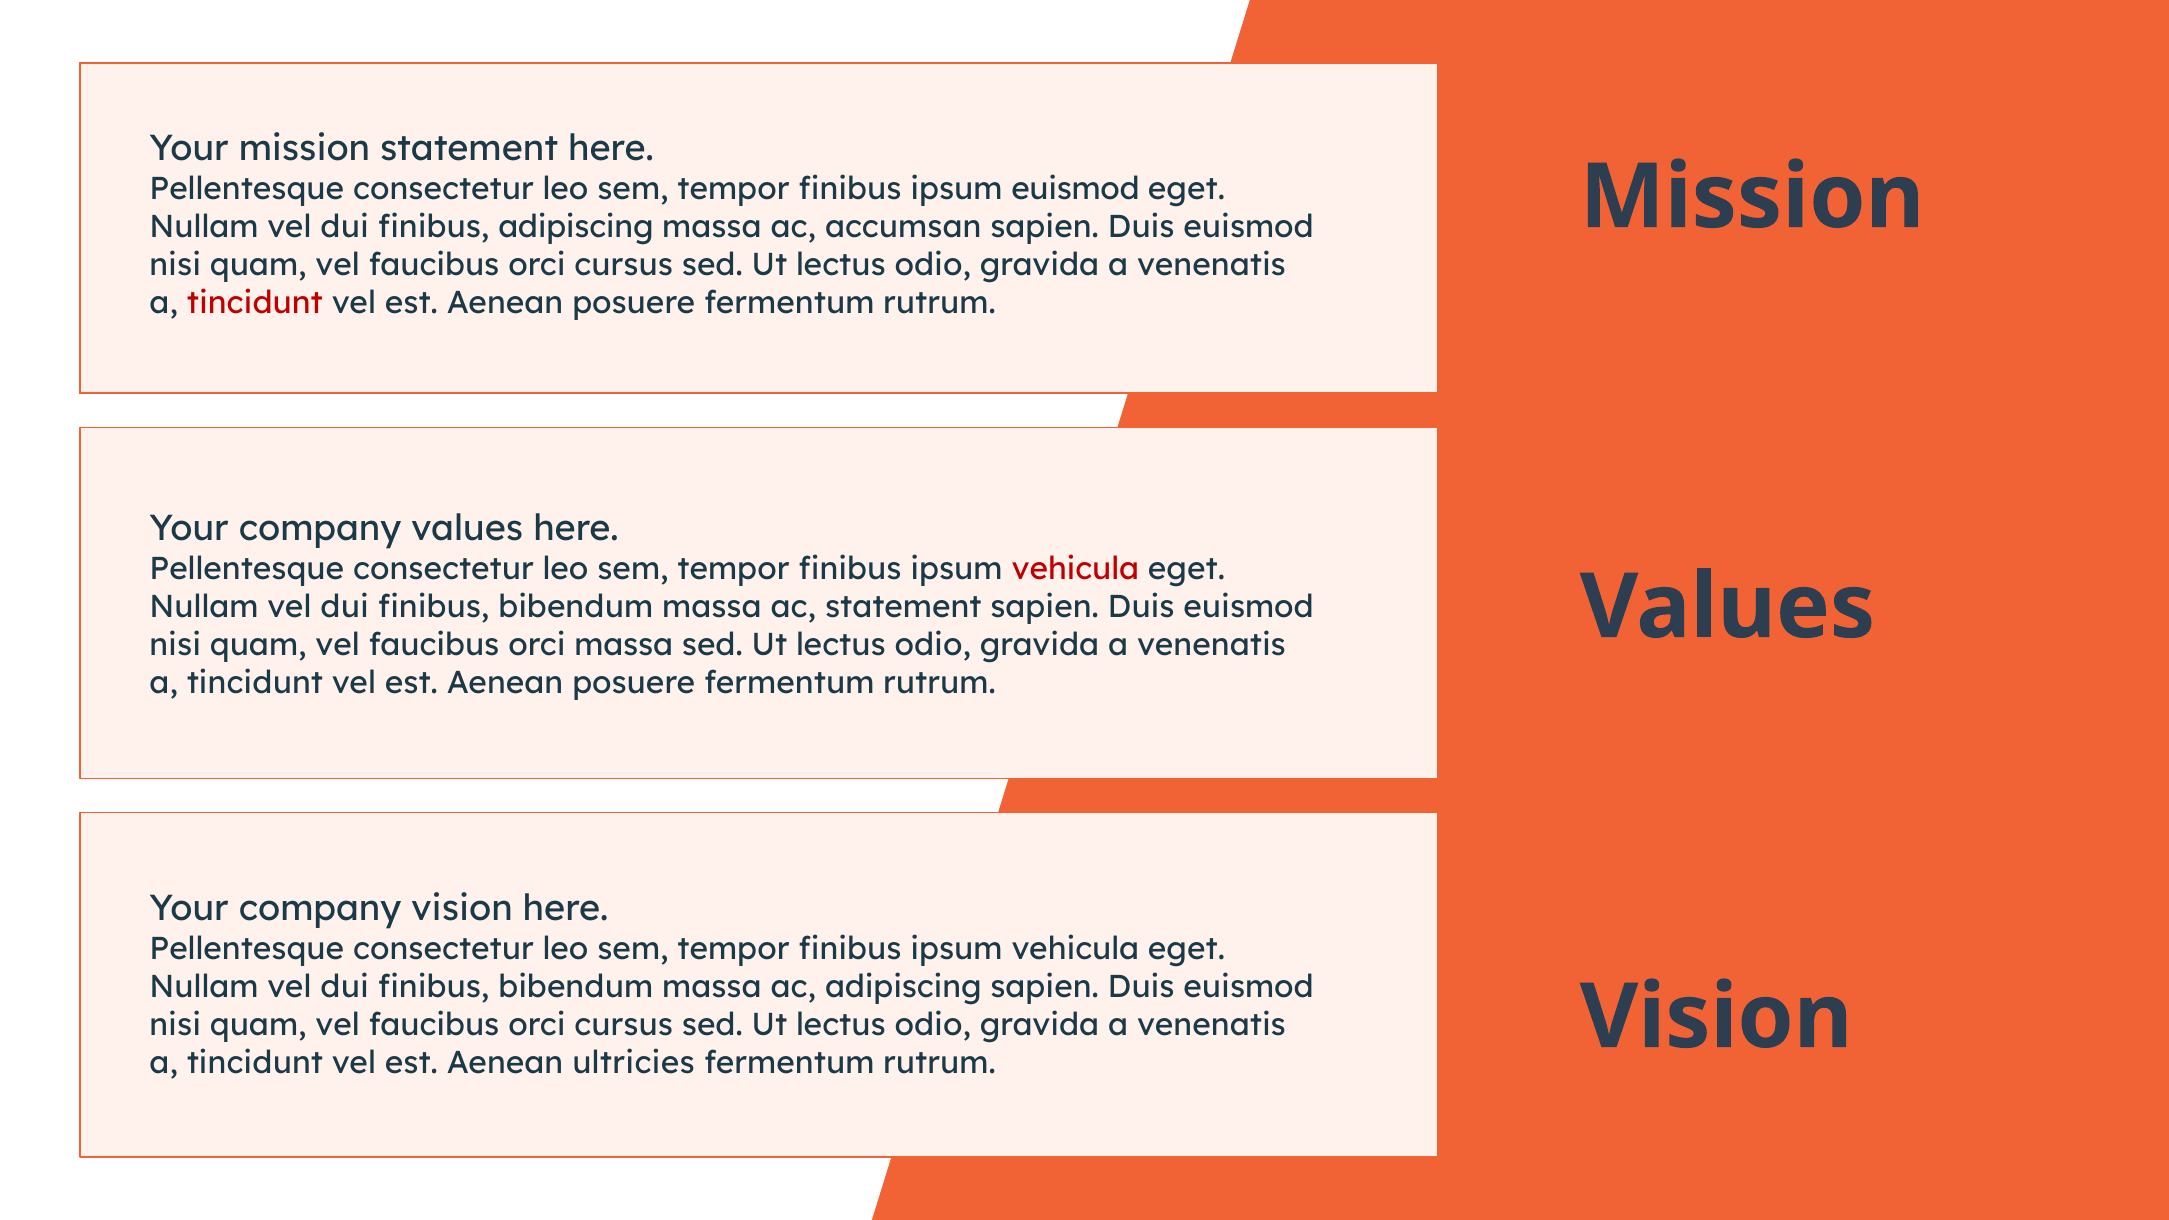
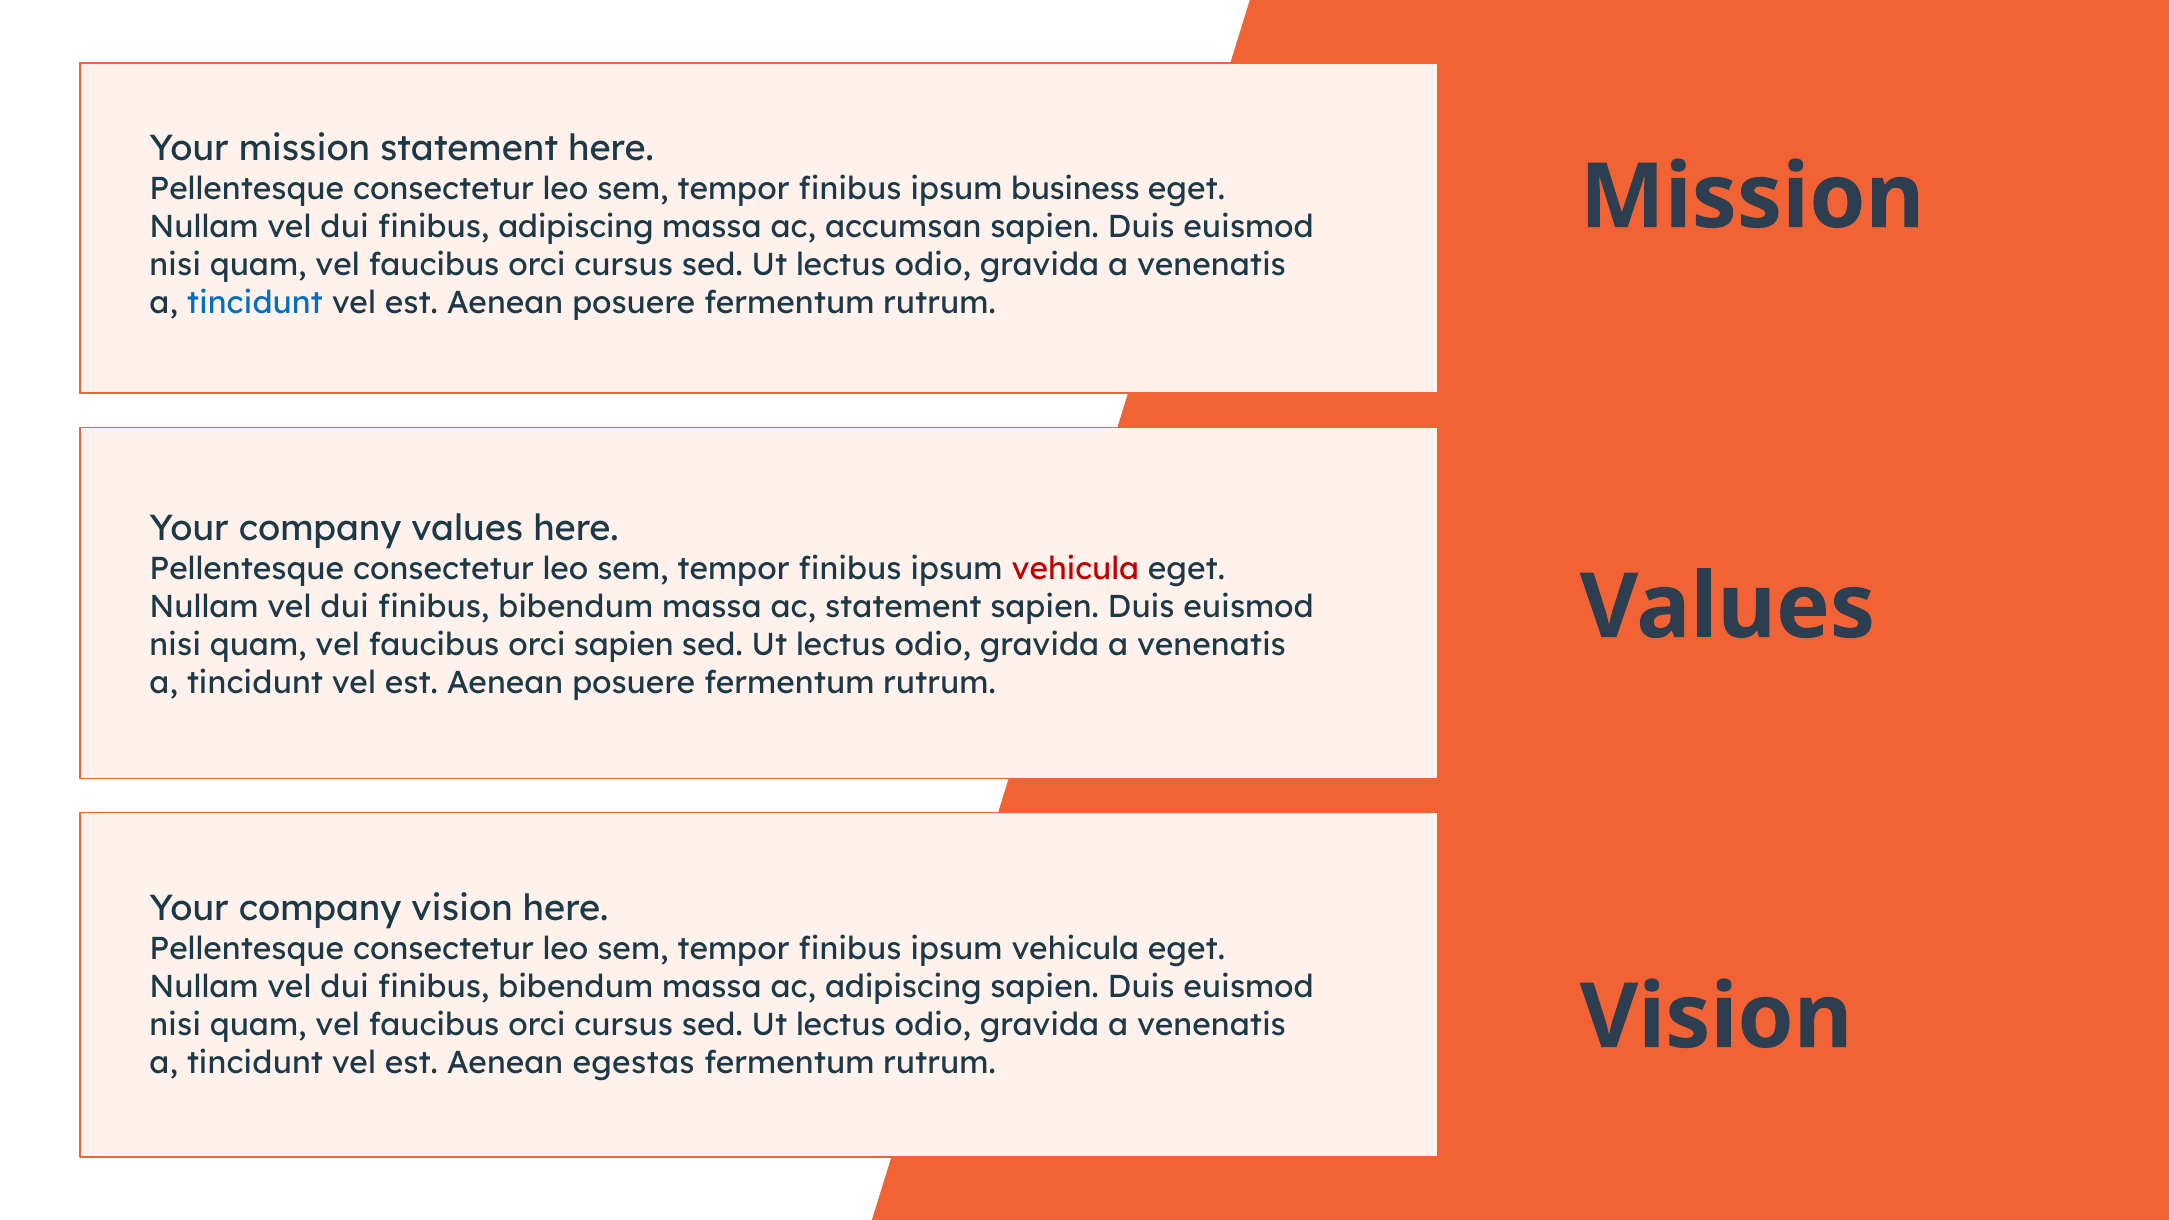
ipsum euismod: euismod -> business (1075, 189)
tincidunt colour: red -> blue (255, 303)
orci massa: massa -> sapien (624, 645)
ultricies: ultricies -> egestas (634, 1063)
